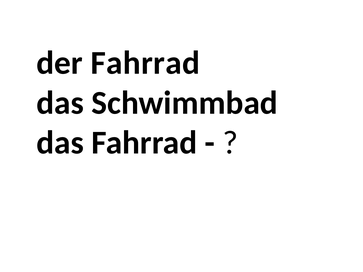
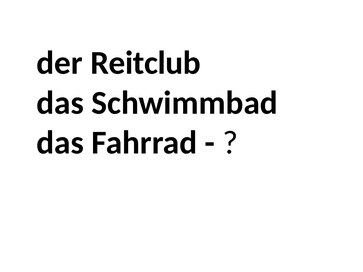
der Fahrrad: Fahrrad -> Reitclub (146, 63)
